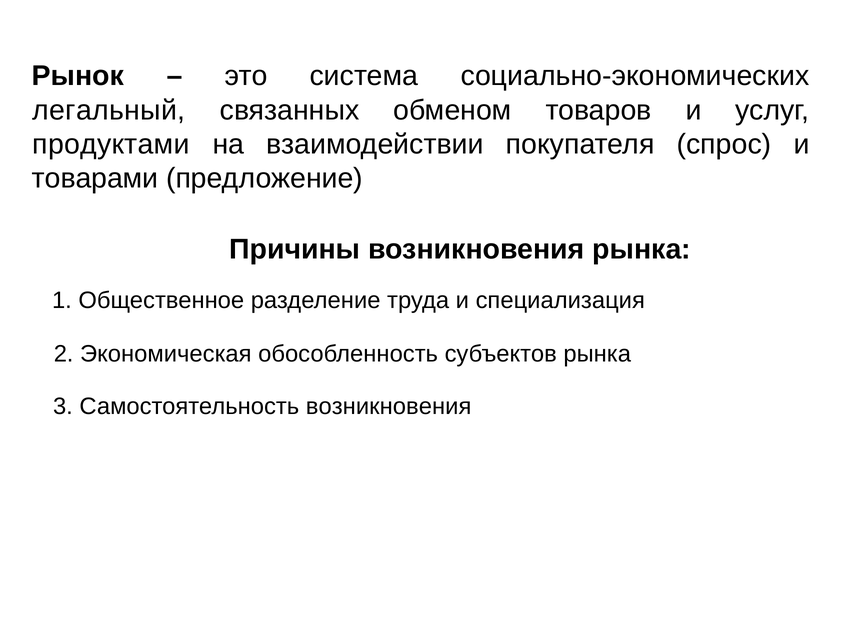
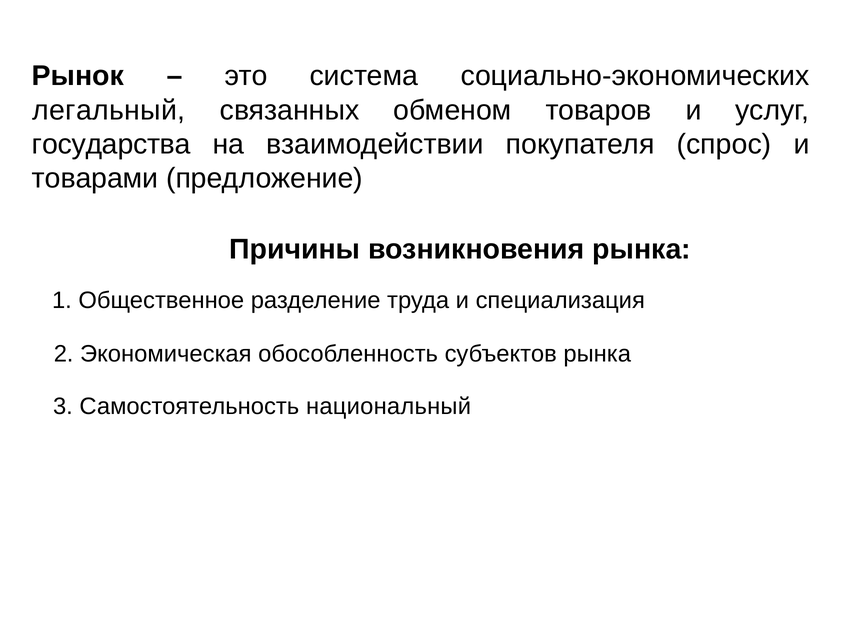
продуктами: продуктами -> государства (111, 144)
Самостоятельность возникновения: возникновения -> национальный (389, 407)
